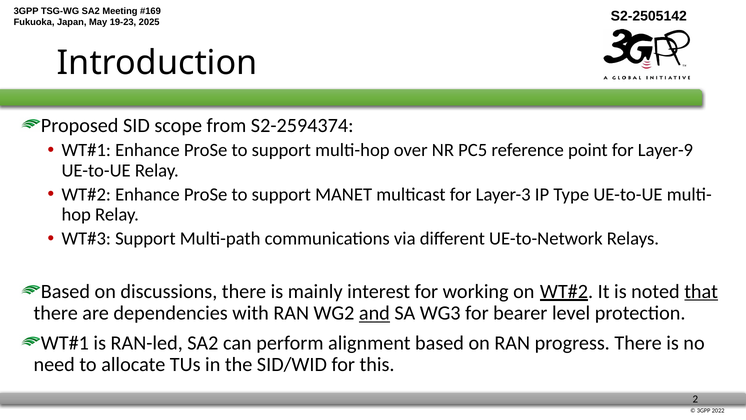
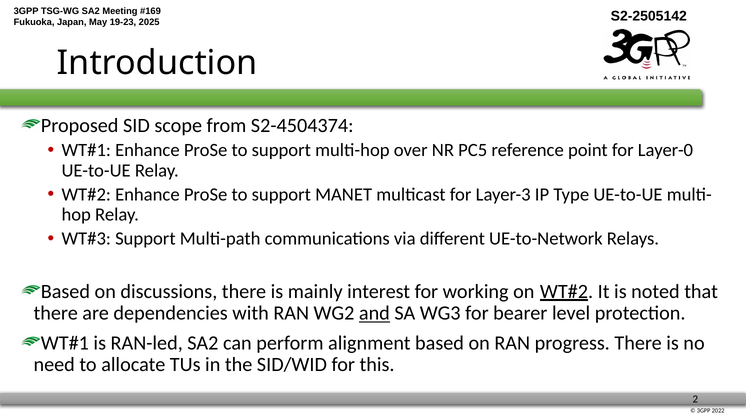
S2-2594374: S2-2594374 -> S2-4504374 (302, 125)
Layer-9: Layer-9 -> Layer-0 (665, 150)
that underline: present -> none (701, 291)
